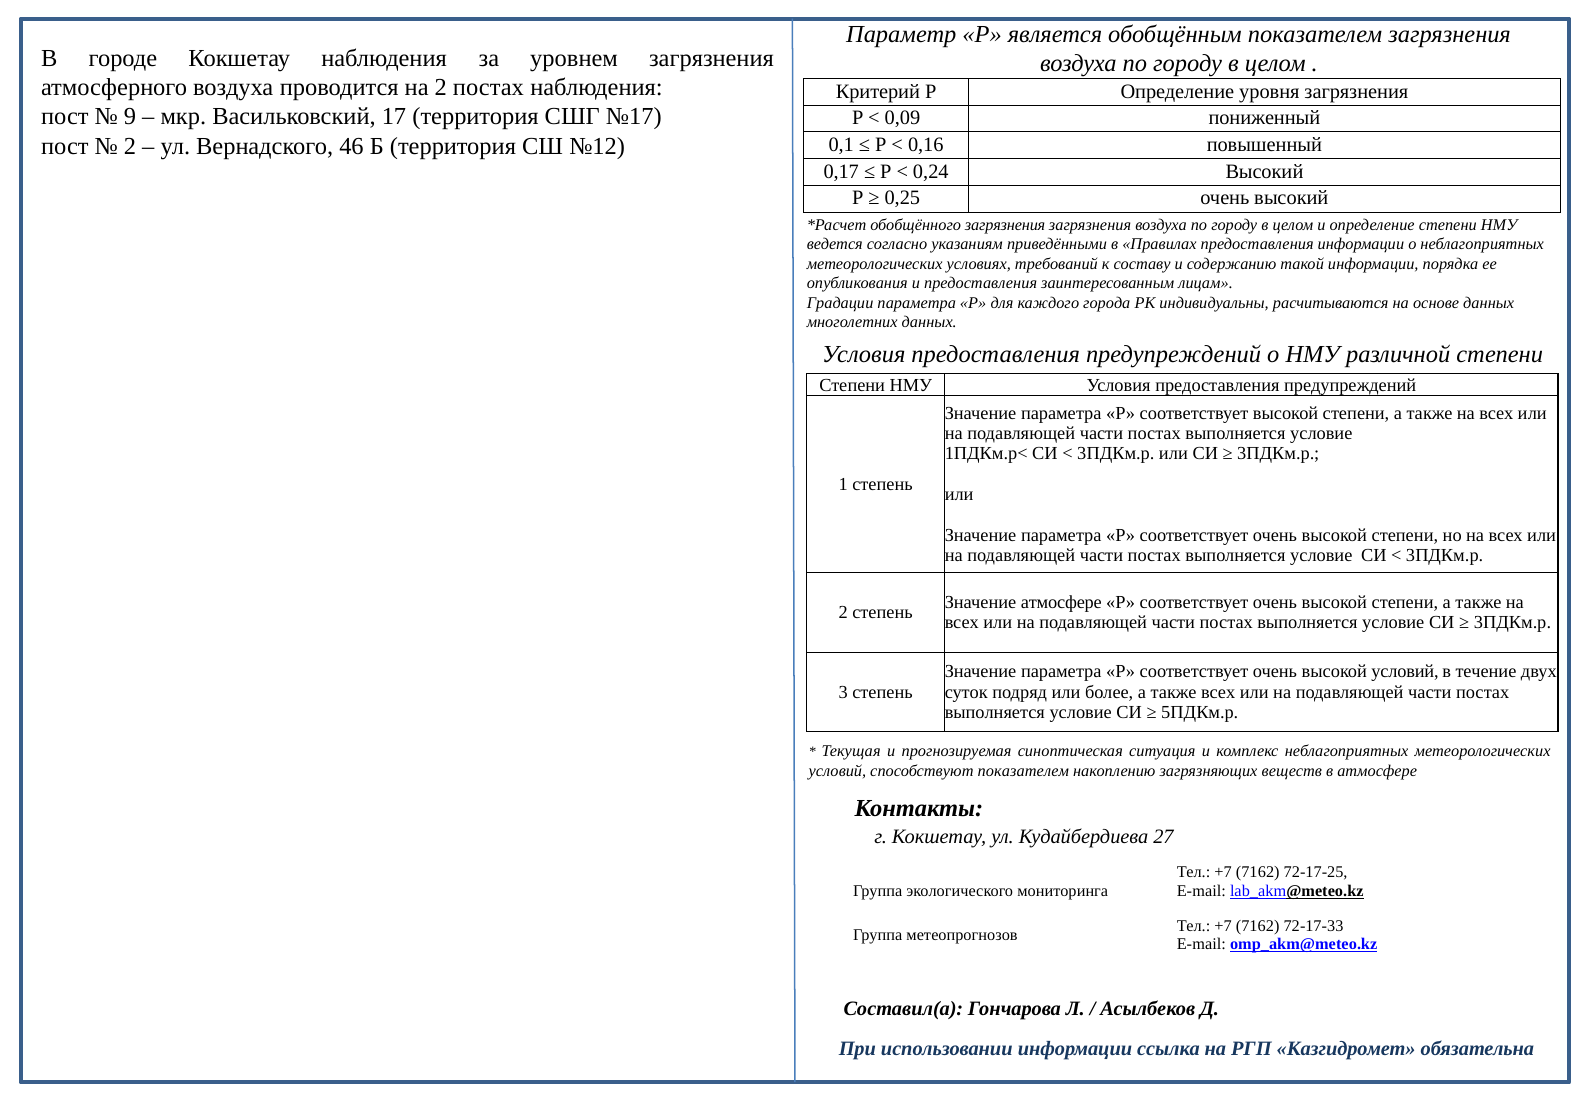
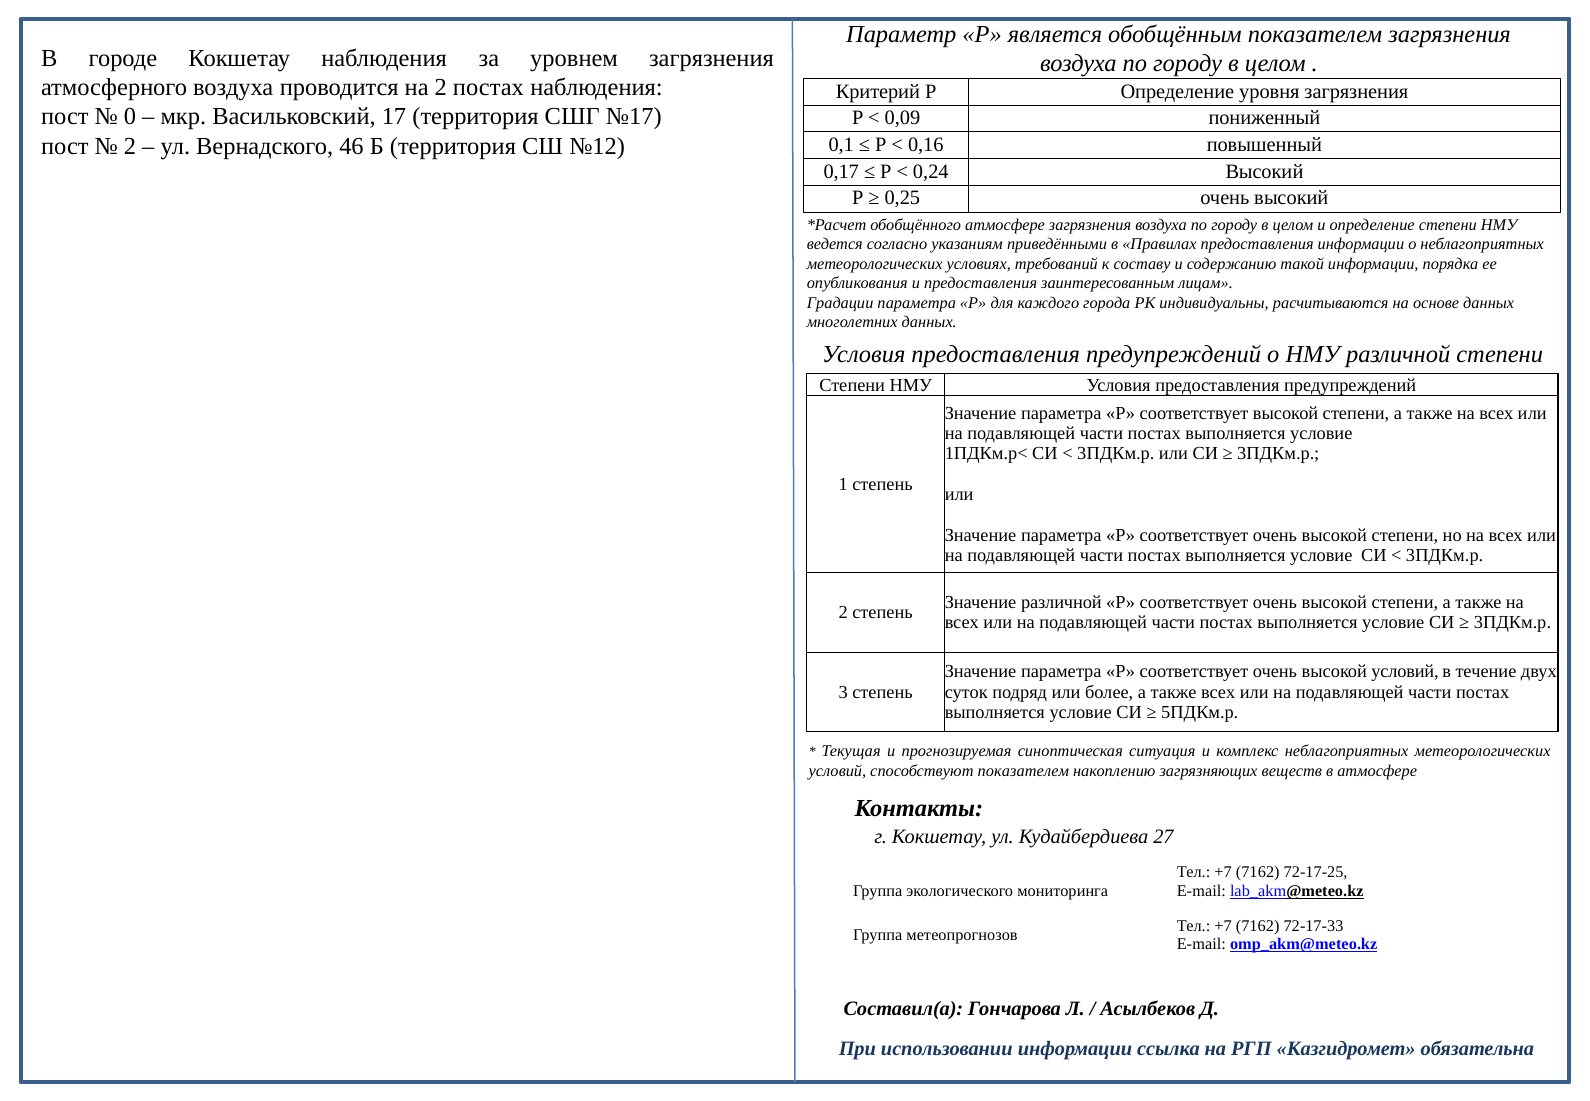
9: 9 -> 0 (130, 117)
обобщённого загрязнения: загрязнения -> атмосфере (1005, 225)
Значение атмосфере: атмосфере -> различной (1061, 602)
